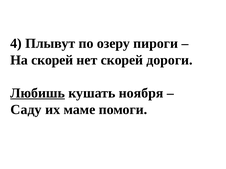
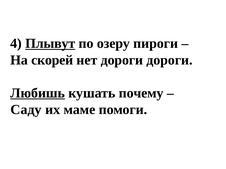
Плывут underline: none -> present (50, 44)
нет скорей: скорей -> дороги (122, 60)
ноября: ноября -> почему (141, 93)
